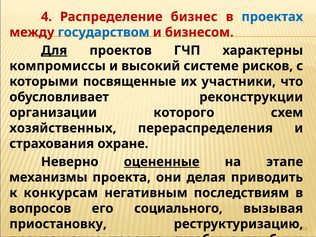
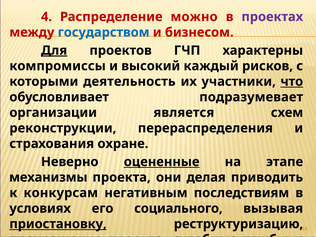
бизнес: бизнес -> можно (194, 17)
проектах colour: blue -> purple (272, 17)
системе: системе -> каждый (211, 66)
посвященные: посвященные -> деятельность (129, 82)
что underline: none -> present (292, 82)
реконструкции: реконструкции -> подразумевает (251, 97)
которого: которого -> является (184, 113)
хозяйственных: хозяйственных -> реконструкции (63, 128)
вопросов: вопросов -> условиях (40, 208)
приостановку underline: none -> present (58, 224)
